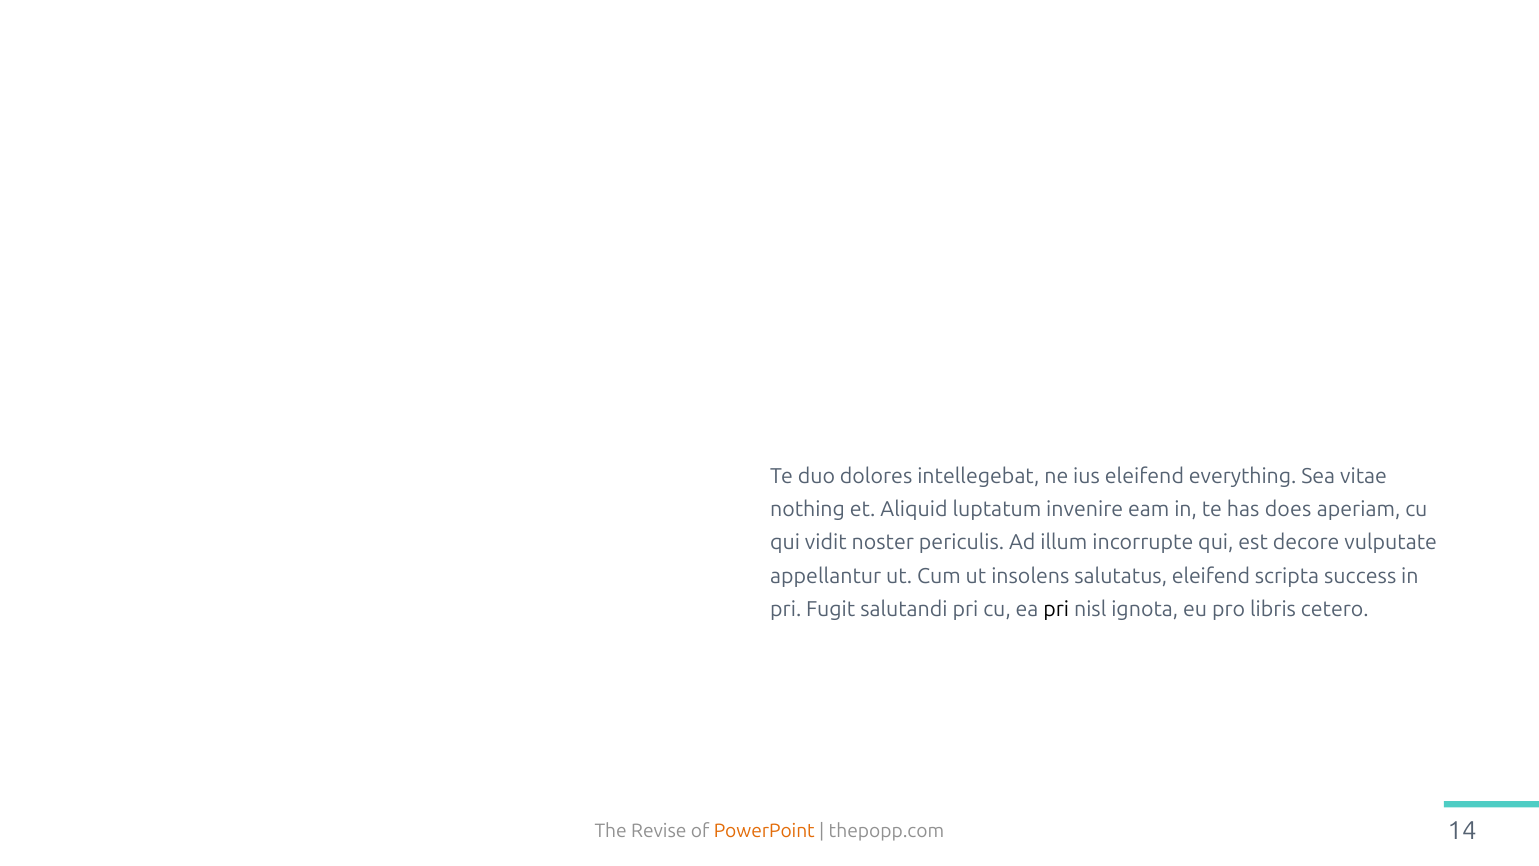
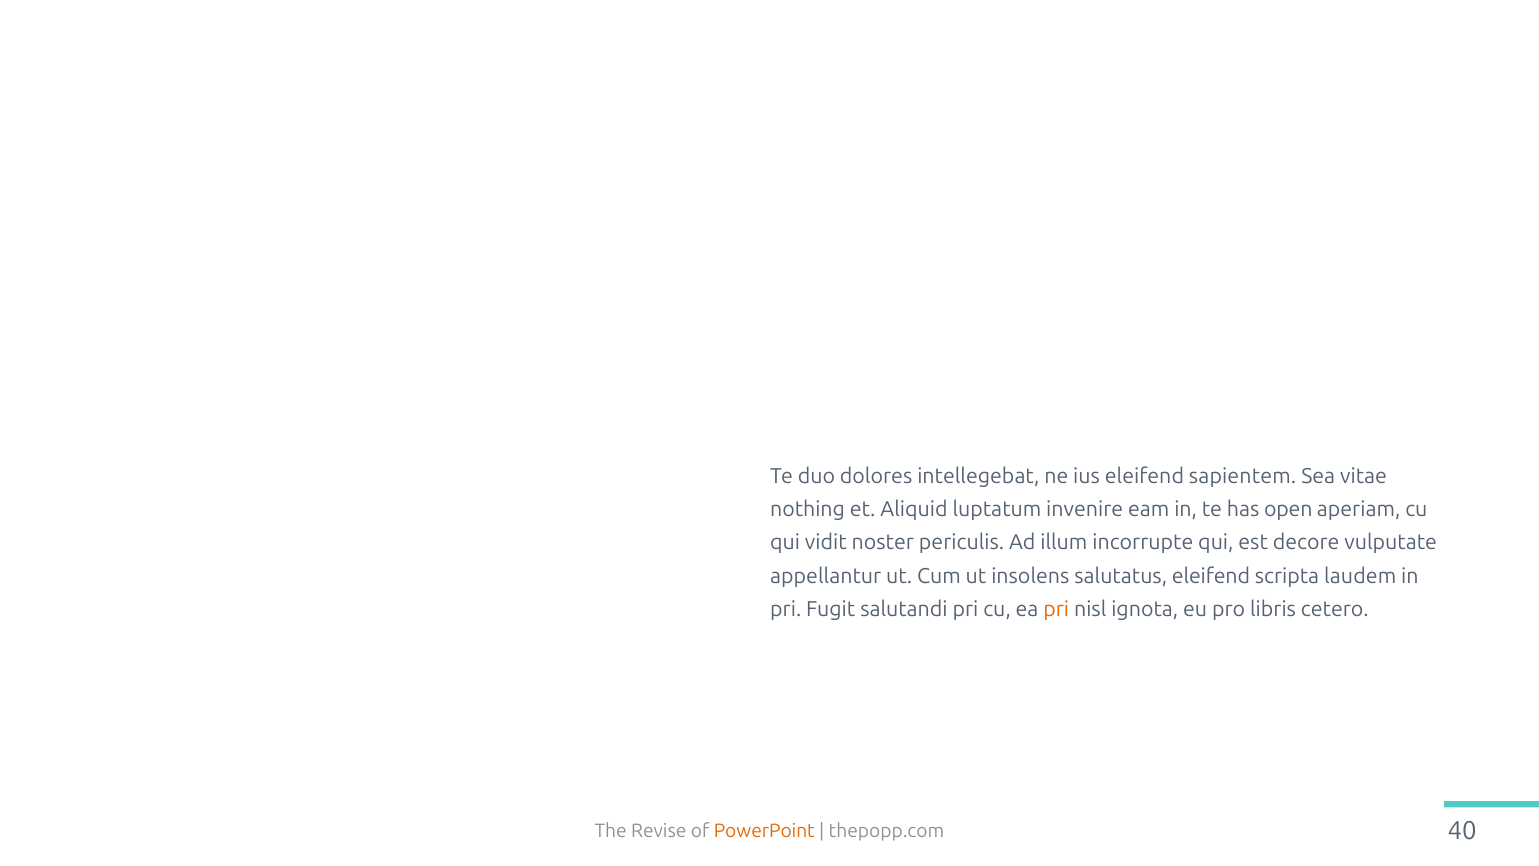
everything: everything -> sapientem (1243, 476)
does: does -> open (1288, 509)
success: success -> laudem (1360, 576)
pri colour: black -> orange (1056, 609)
14: 14 -> 40 (1462, 830)
